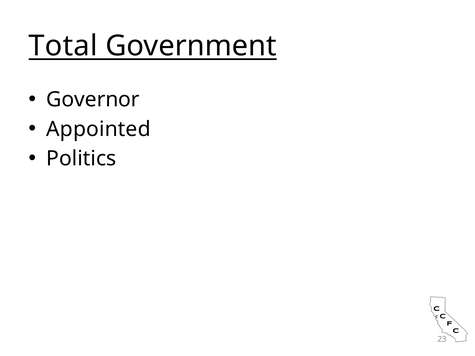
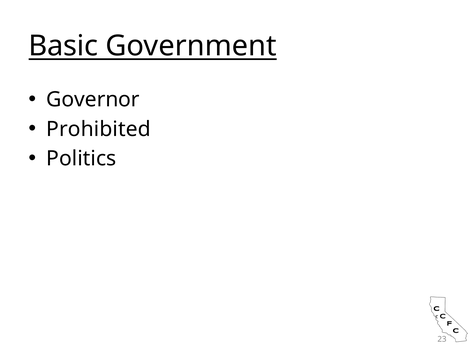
Total: Total -> Basic (63, 46)
Appointed: Appointed -> Prohibited (99, 129)
